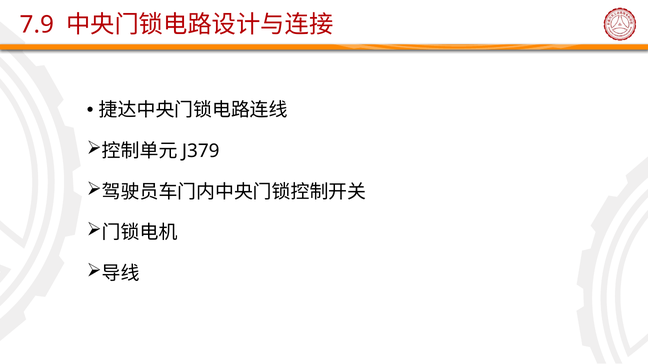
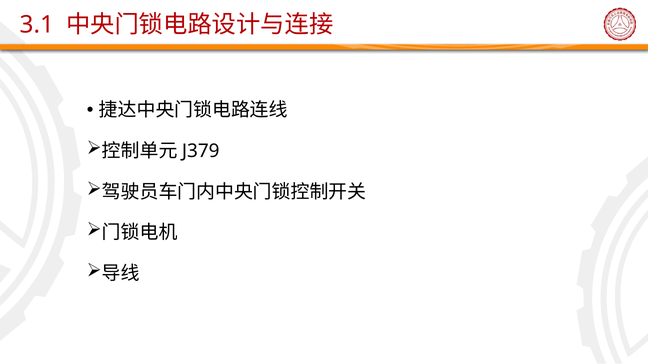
7.9: 7.9 -> 3.1 (37, 25)
